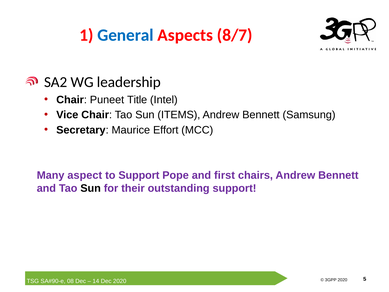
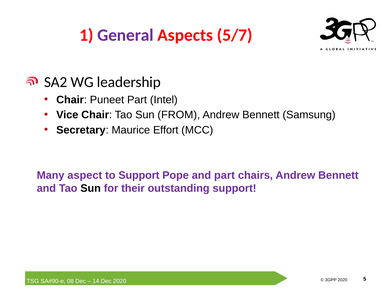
General colour: blue -> purple (125, 35)
8/7: 8/7 -> 5/7 (235, 35)
Puneet Title: Title -> Part (137, 100)
ITEMS: ITEMS -> FROM (179, 115)
and first: first -> part (224, 175)
